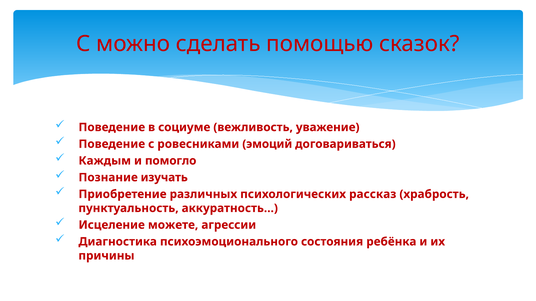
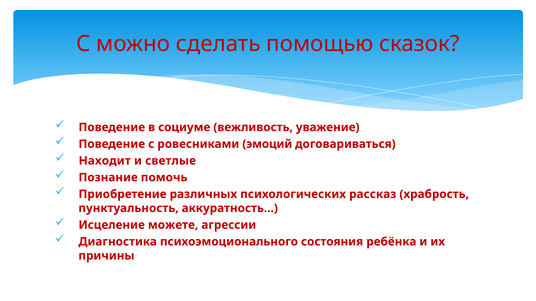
Каждым: Каждым -> Находит (105, 161)
помогло: помогло -> светлые (171, 161)
изучать: изучать -> помочь (164, 178)
